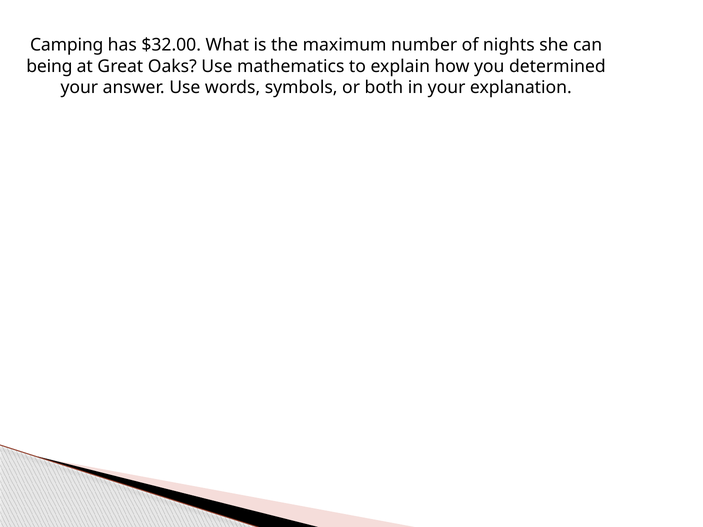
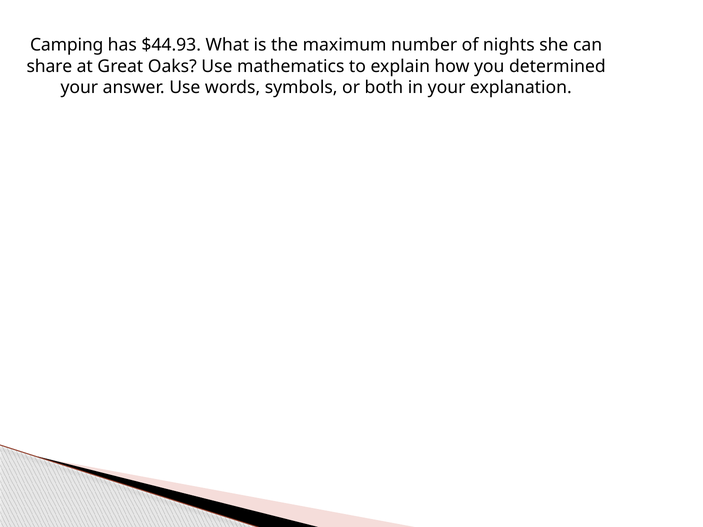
$32.00: $32.00 -> $44.93 (171, 45)
being: being -> share (49, 66)
